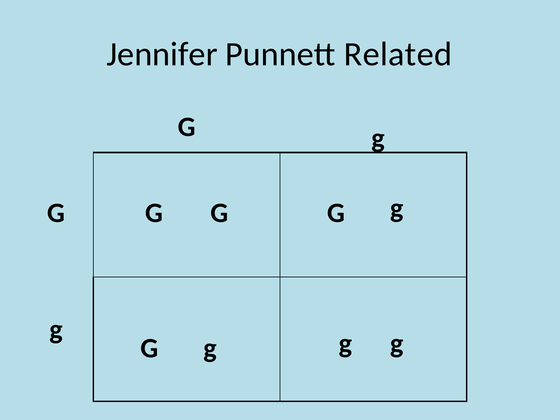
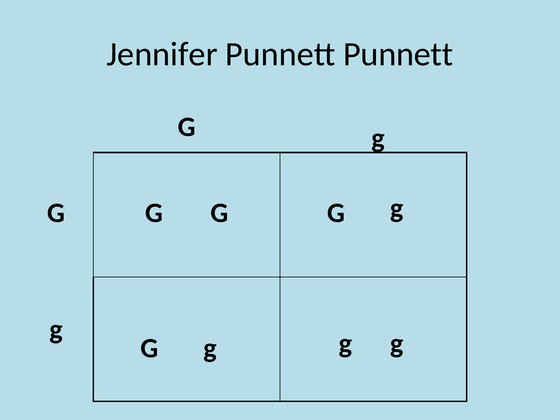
Punnett Related: Related -> Punnett (398, 54)
